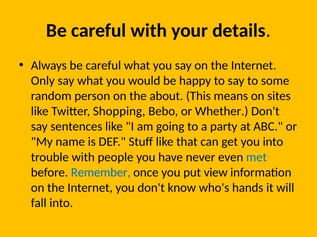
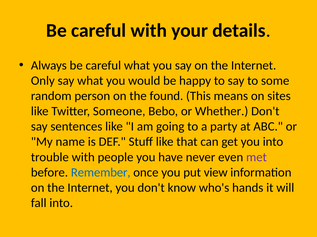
about: about -> found (166, 96)
Shopping: Shopping -> Someone (119, 112)
met colour: blue -> purple (256, 158)
